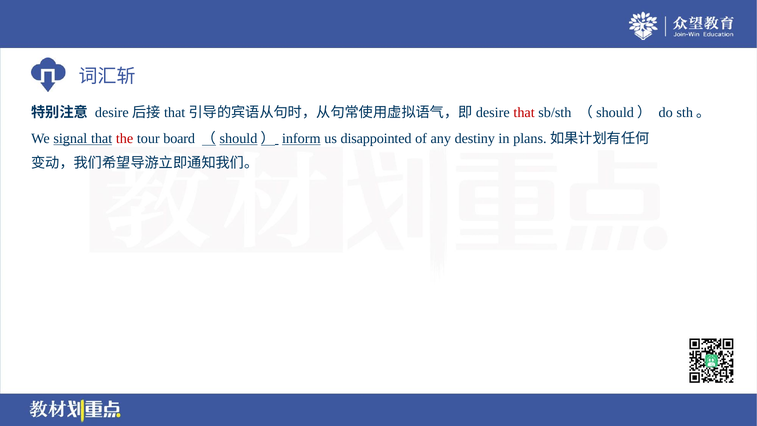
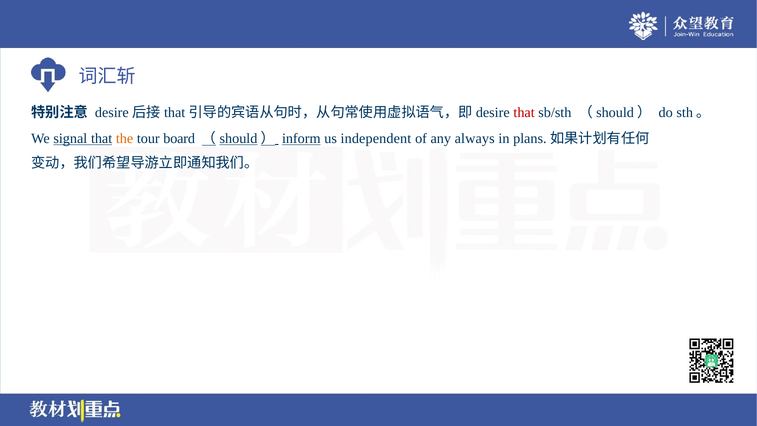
the colour: red -> orange (125, 138)
disappointed: disappointed -> independent (376, 138)
destiny: destiny -> always (475, 138)
